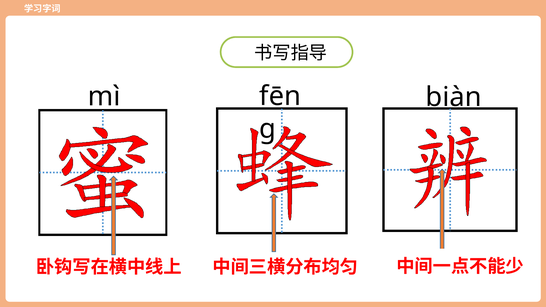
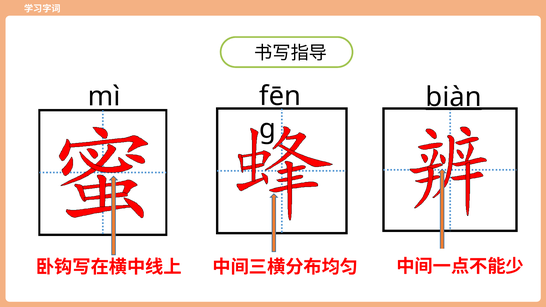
biàn underline: none -> present (454, 97)
